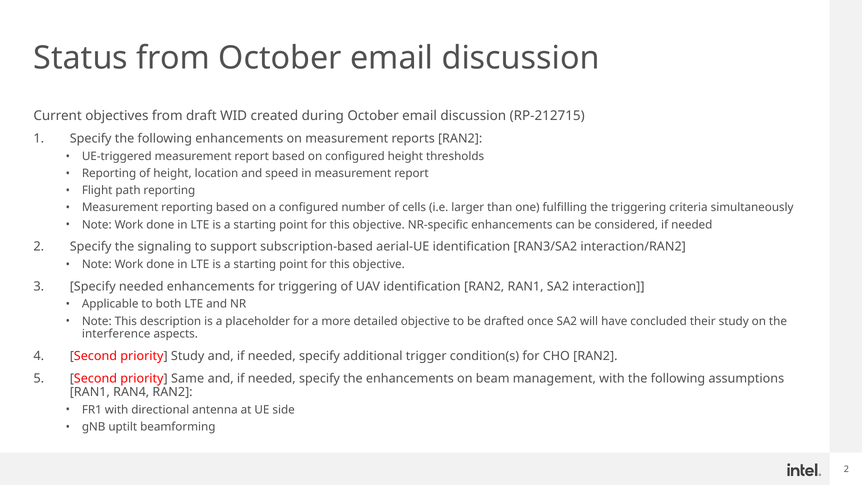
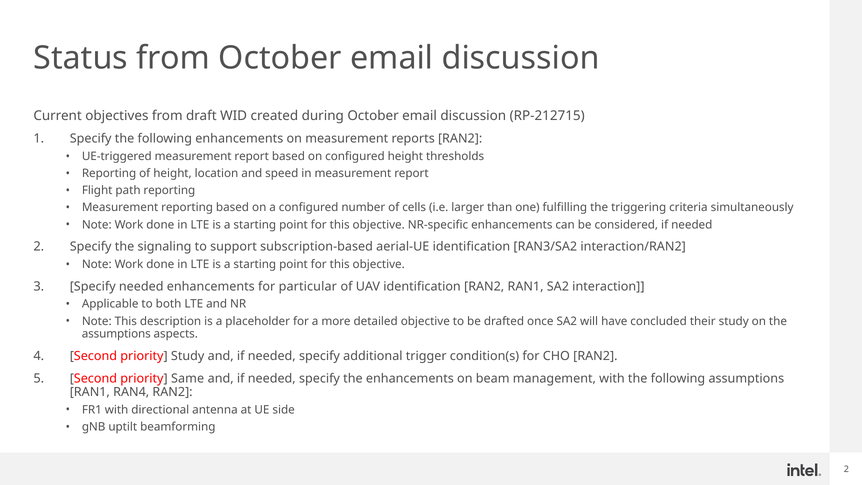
for triggering: triggering -> particular (308, 286)
interference: interference -> assumptions (116, 334)
